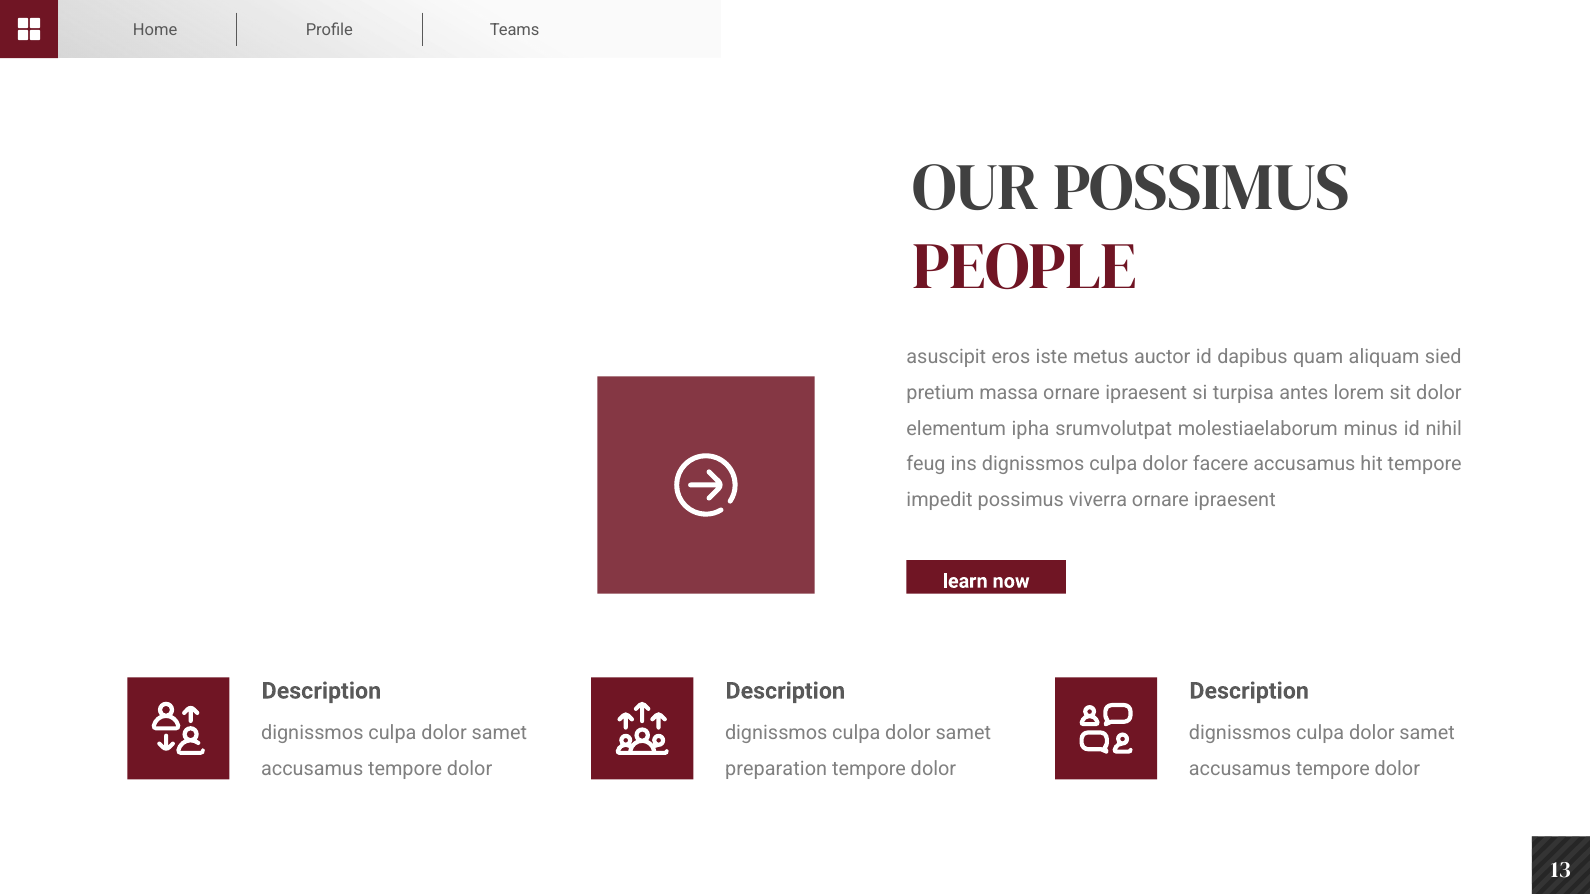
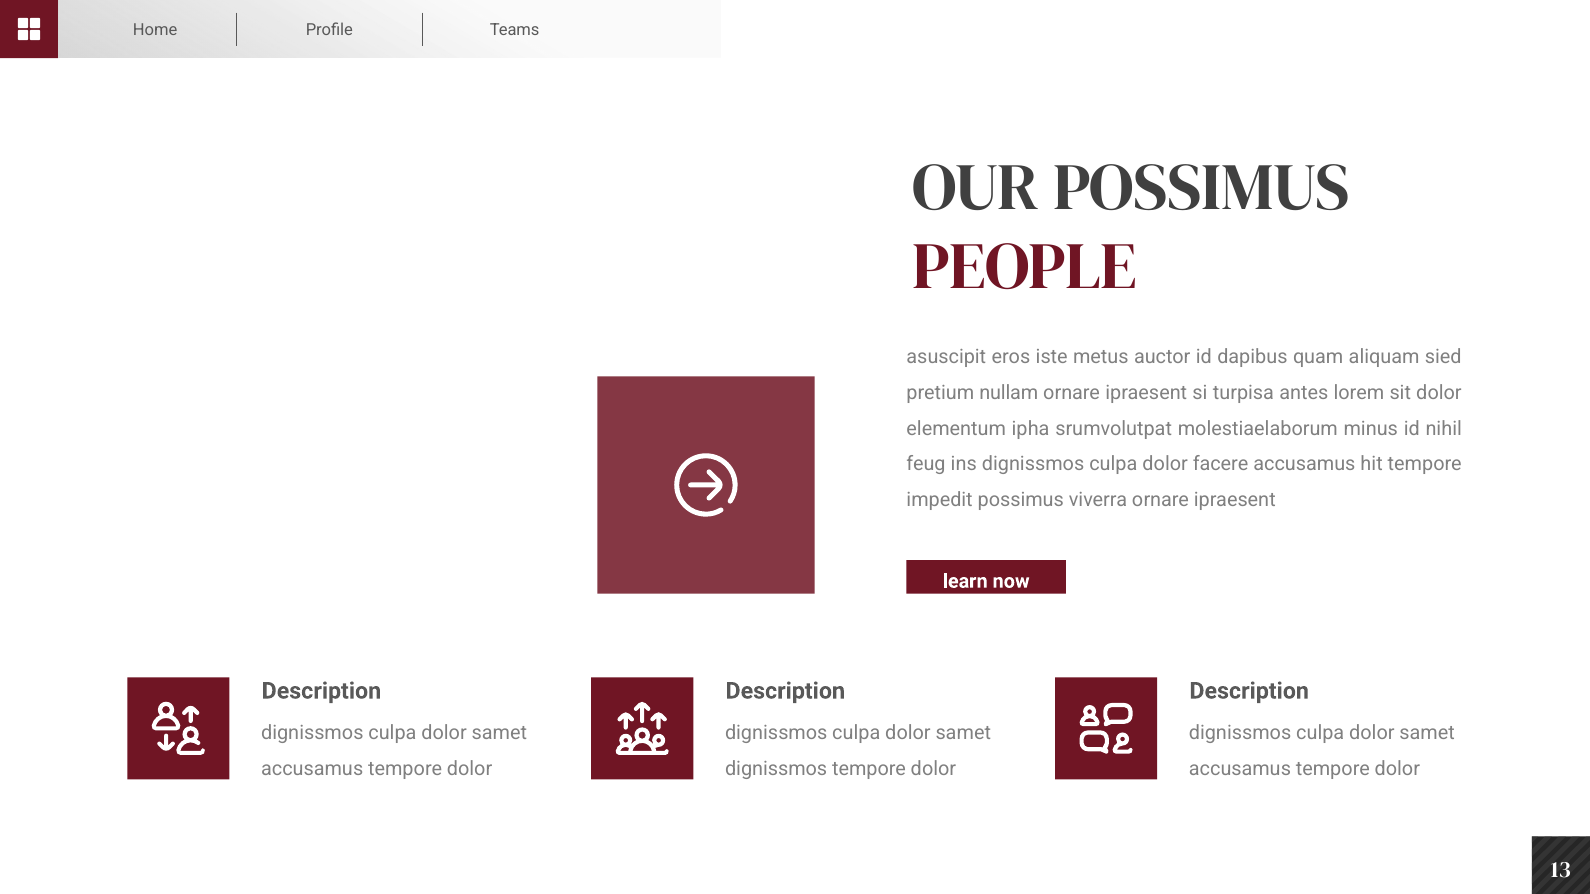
massa: massa -> nullam (1009, 393)
preparation: preparation -> dignissmos (776, 769)
